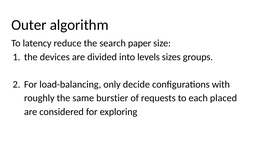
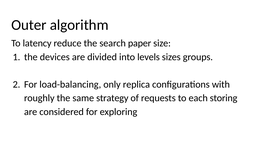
decide: decide -> replica (136, 84)
burstier: burstier -> strategy (112, 98)
placed: placed -> storing (224, 98)
